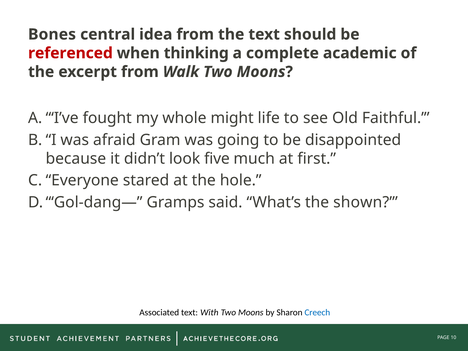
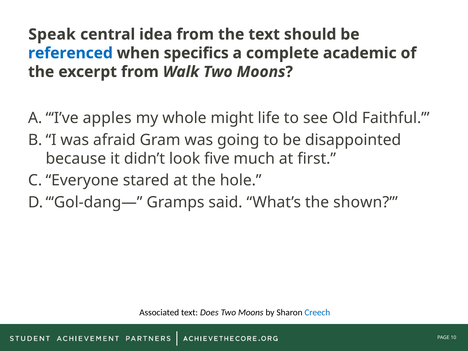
Bones: Bones -> Speak (52, 34)
referenced colour: red -> blue (70, 53)
thinking: thinking -> specifics (196, 53)
fought: fought -> apples (107, 118)
With: With -> Does (209, 313)
